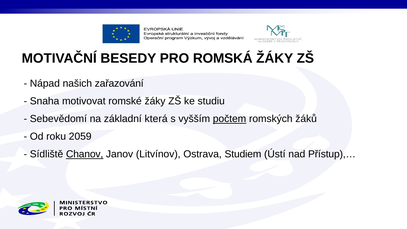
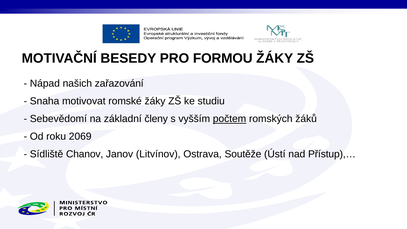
ROMSKÁ: ROMSKÁ -> FORMOU (223, 58)
která: která -> členy (156, 119)
2059: 2059 -> 2069 (80, 137)
Chanov underline: present -> none (85, 154)
Studiem: Studiem -> Soutěže (243, 154)
